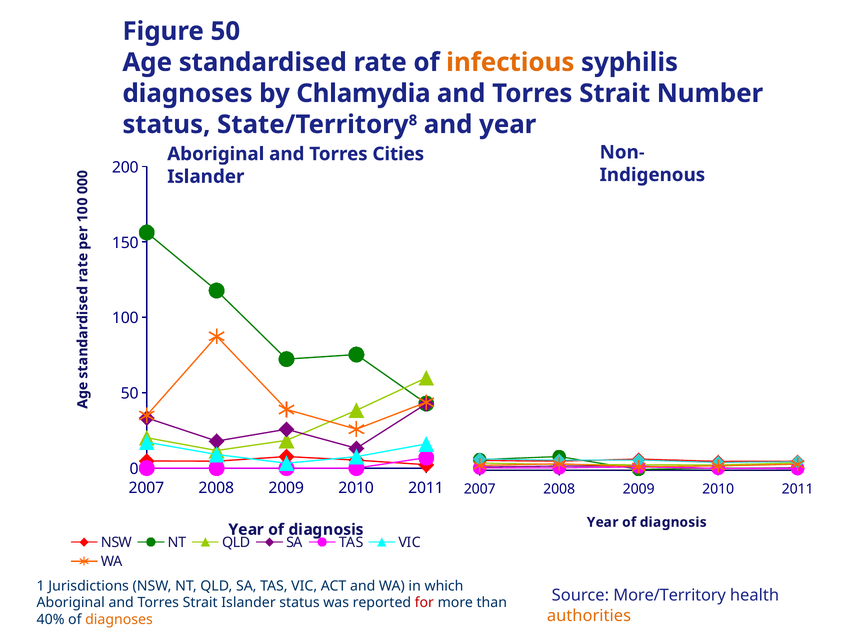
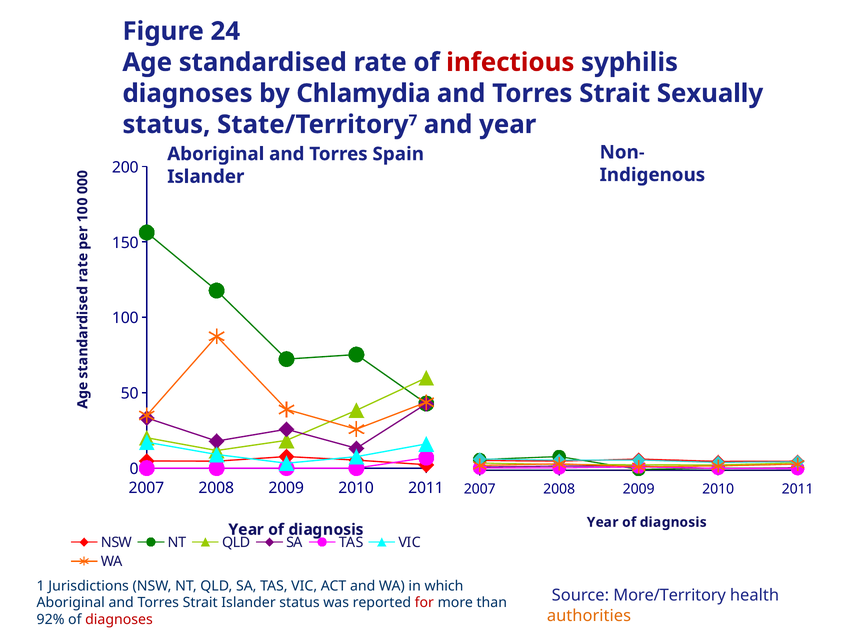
Figure 50: 50 -> 24 (225, 31)
infectious colour: orange -> red (510, 62)
Number: Number -> Sexually (710, 93)
8: 8 -> 7 (413, 120)
Cities: Cities -> Spain (398, 154)
40%: 40% -> 92% (51, 620)
diagnoses colour: orange -> red (119, 620)
